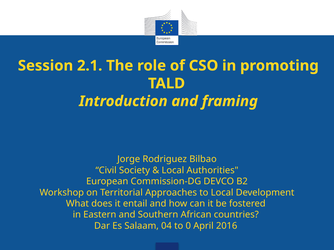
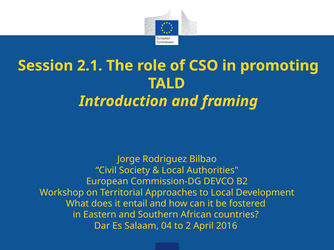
0: 0 -> 2 (188, 226)
